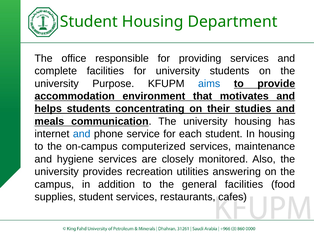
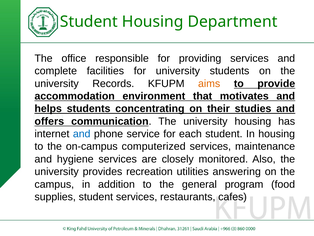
Purpose: Purpose -> Records (113, 83)
aims colour: blue -> orange (209, 83)
meals: meals -> offers (49, 121)
general facilities: facilities -> program (244, 184)
